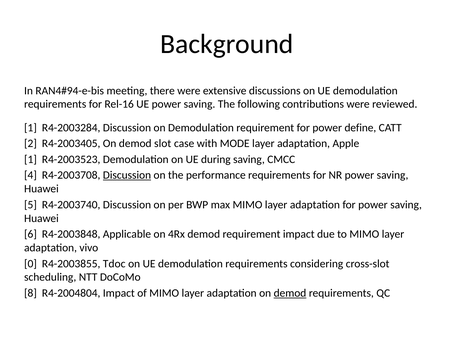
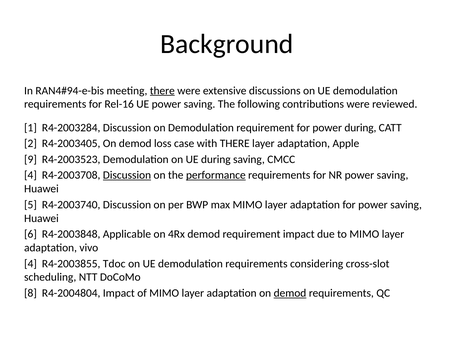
there underline: none -> present (162, 91)
power define: define -> during (360, 128)
slot: slot -> loss (163, 144)
with MODE: MODE -> THERE (235, 144)
1: 1 -> 9 (30, 160)
performance underline: none -> present (216, 175)
0: 0 -> 4 (30, 264)
